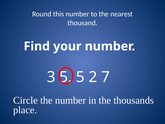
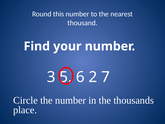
5: 5 -> 6 (80, 77)
